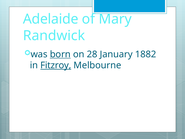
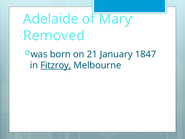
Randwick: Randwick -> Removed (54, 36)
born underline: present -> none (60, 54)
28: 28 -> 21 (92, 54)
1882: 1882 -> 1847 (146, 54)
